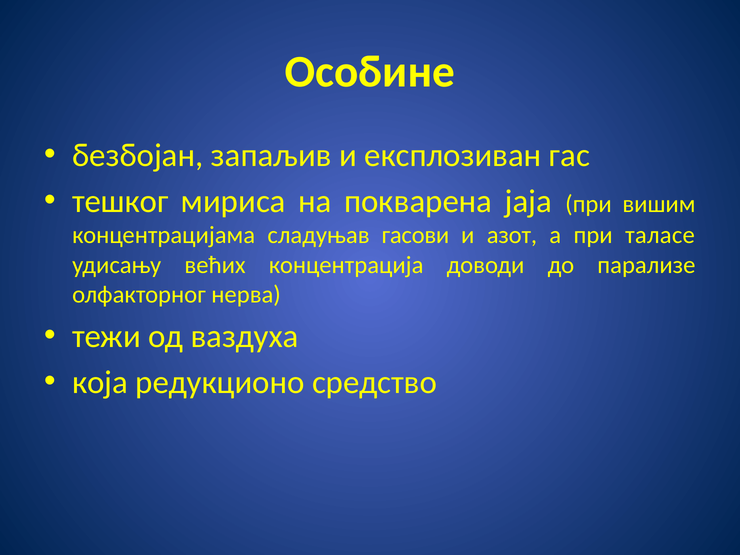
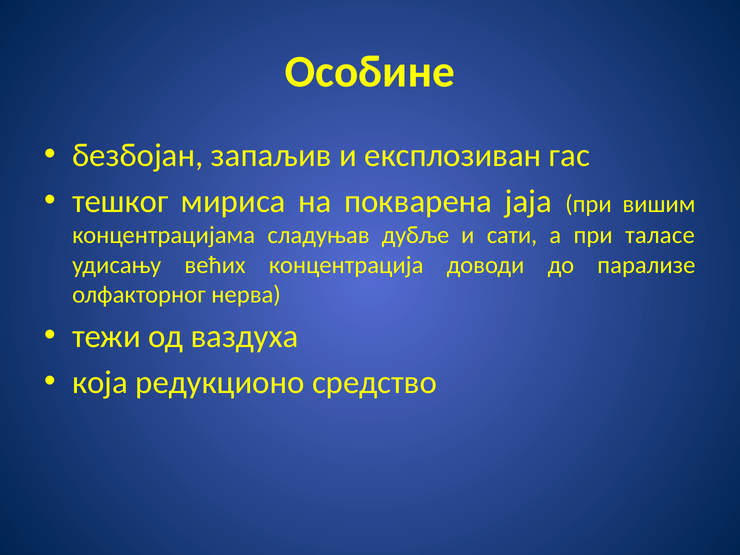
гасови: гасови -> дубље (415, 235)
азот: азот -> сати (512, 235)
